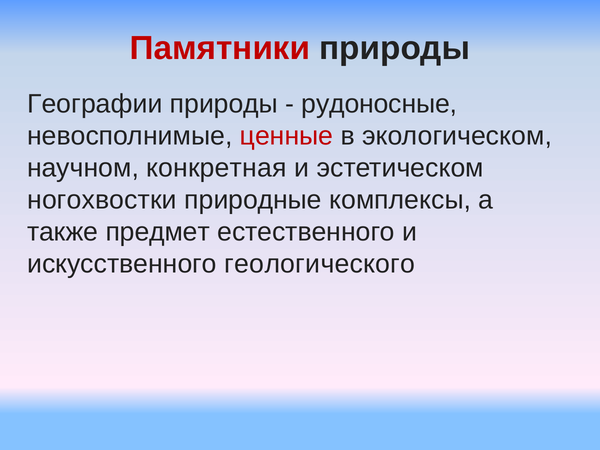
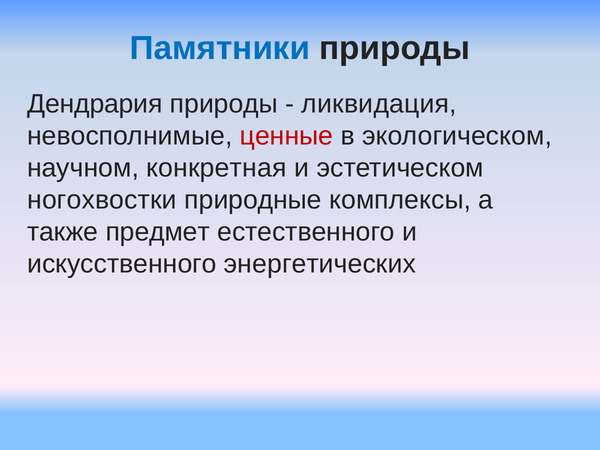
Памятники colour: red -> blue (220, 48)
Географии: Географии -> Дендрария (95, 104)
рудоносные: рудоносные -> ликвидация (379, 104)
геологического: геологического -> энергетических (320, 264)
